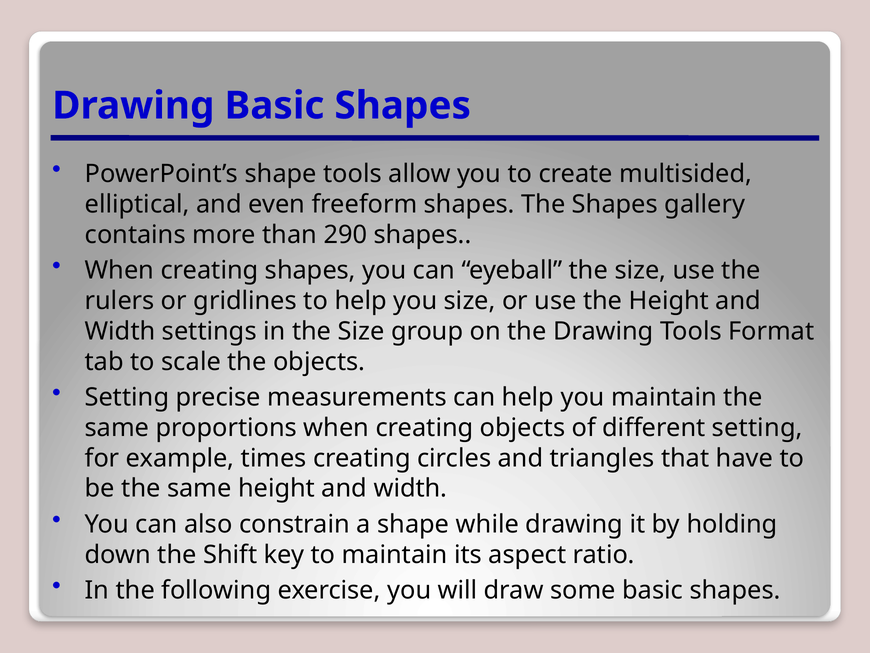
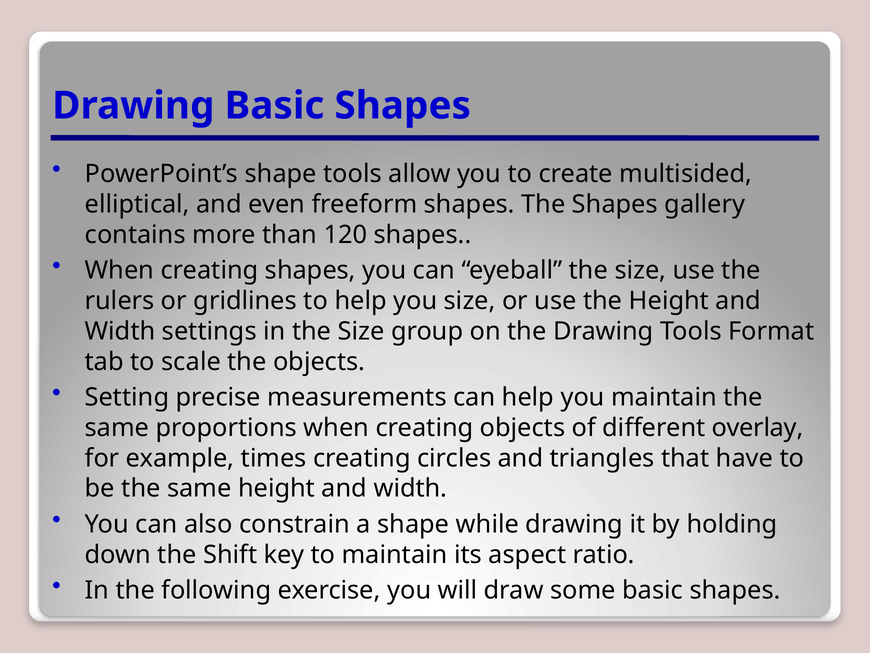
290: 290 -> 120 (345, 235)
different setting: setting -> overlay (758, 427)
